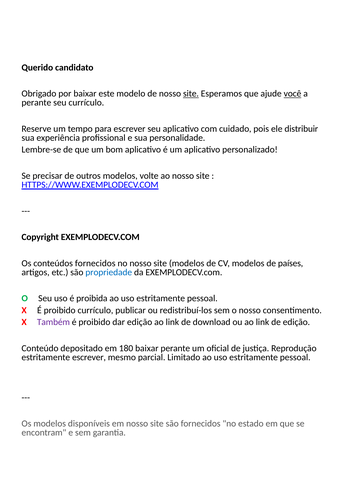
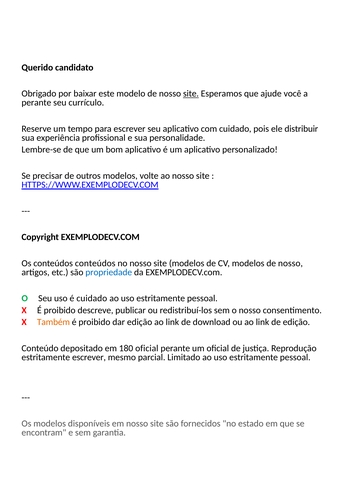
você underline: present -> none (293, 94)
conteúdos fornecidos: fornecidos -> conteúdos (95, 263)
modelos de países: países -> nosso (290, 263)
é proibida: proibida -> cuidado (92, 298)
proibido currículo: currículo -> descreve (95, 310)
Também colour: purple -> orange (53, 322)
180 baixar: baixar -> oficial (147, 348)
